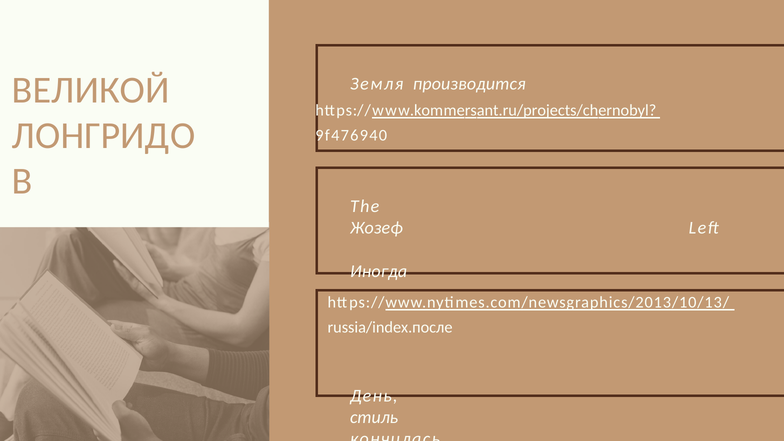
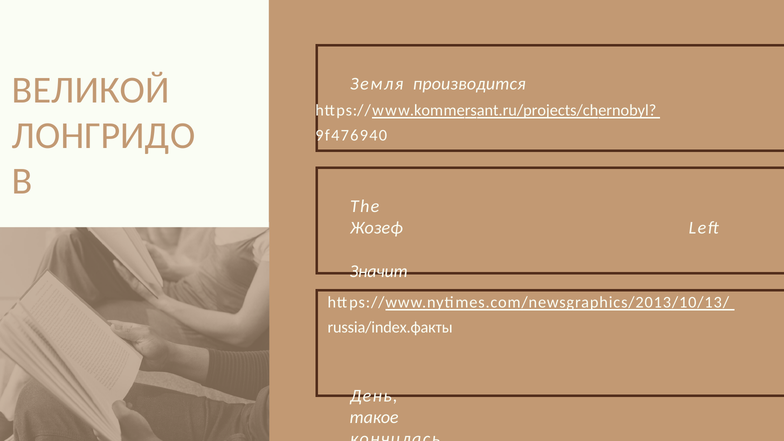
Иногда: Иногда -> Значит (379, 271)
russia/index.после: russia/index.после -> russia/index.факты (390, 327)
стиль: стиль -> такое (374, 418)
